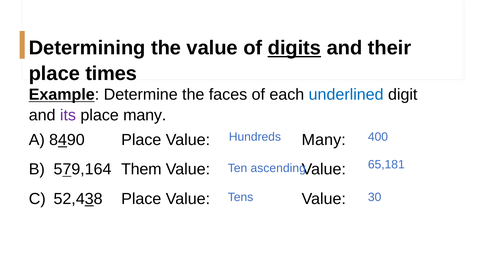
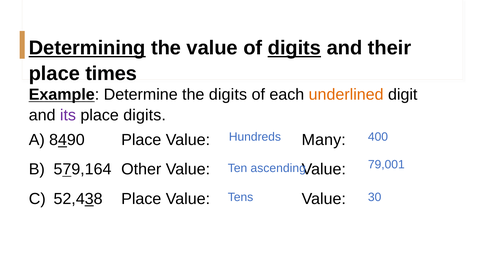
Determining underline: none -> present (87, 48)
the faces: faces -> digits (228, 95)
underlined colour: blue -> orange (346, 95)
place many: many -> digits (145, 115)
65,181: 65,181 -> 79,001 (386, 165)
Them: Them -> Other (141, 170)
